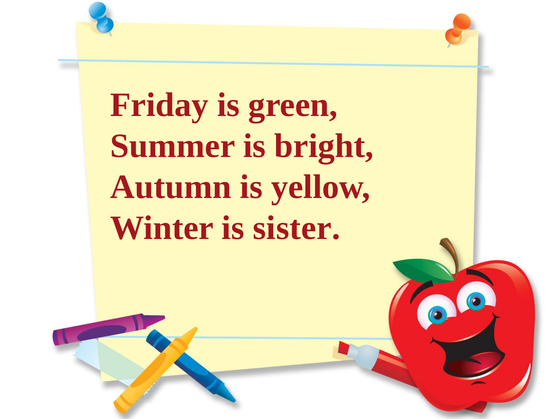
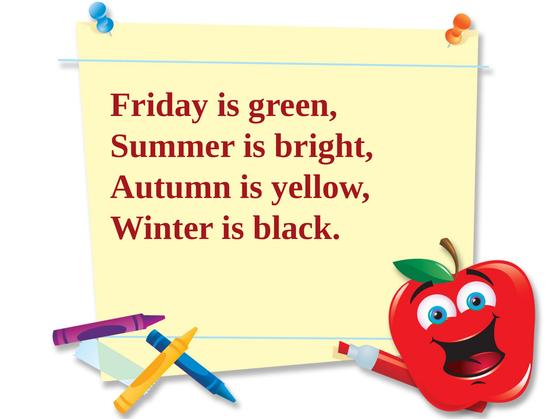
sister: sister -> black (297, 228)
